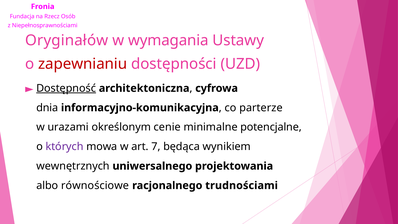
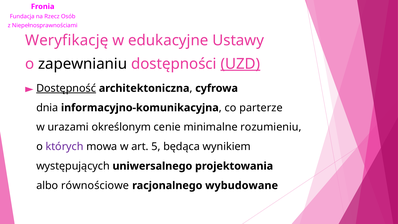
Oryginałów: Oryginałów -> Weryfikację (67, 40)
wymagania: wymagania -> edukacyjne (168, 40)
zapewnianiu colour: red -> black (83, 64)
UZD underline: none -> present (240, 64)
potencjalne: potencjalne -> rozumieniu (271, 127)
7: 7 -> 5 (156, 147)
wewnętrznych: wewnętrznych -> występujących (73, 166)
trudnościami: trudnościami -> wybudowane (242, 185)
